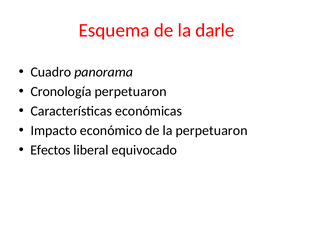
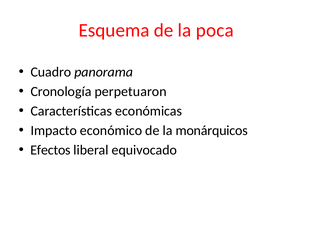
darle: darle -> poca (215, 30)
la perpetuaron: perpetuaron -> monárquicos (212, 130)
